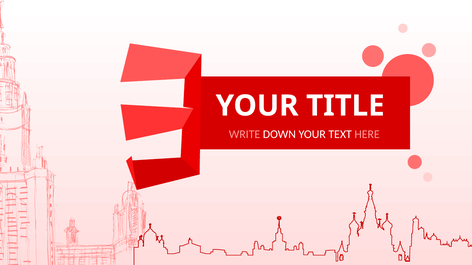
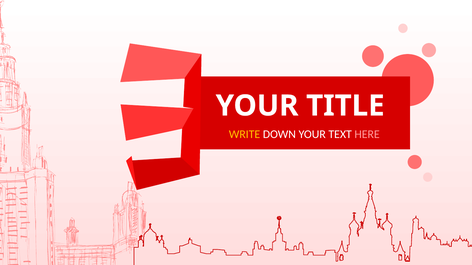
WRITE colour: pink -> yellow (245, 135)
